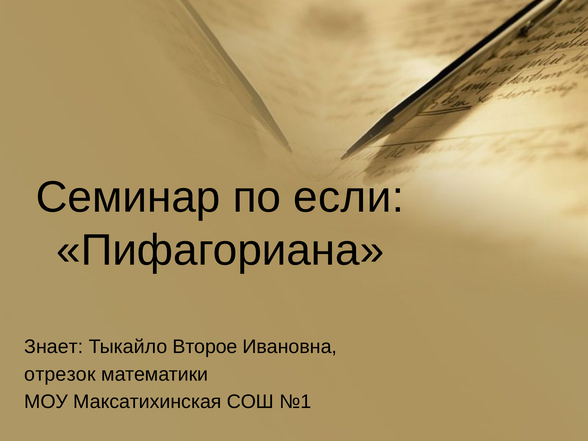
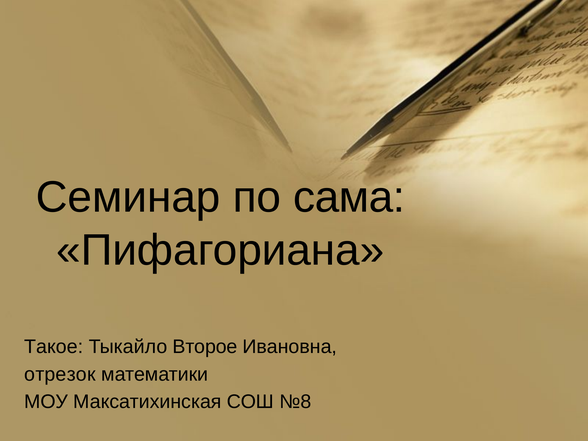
если: если -> сама (349, 197)
Знает: Знает -> Такое (54, 347)
№1: №1 -> №8 (295, 402)
